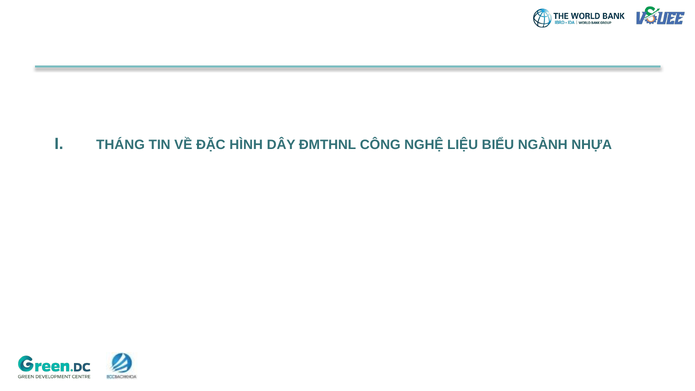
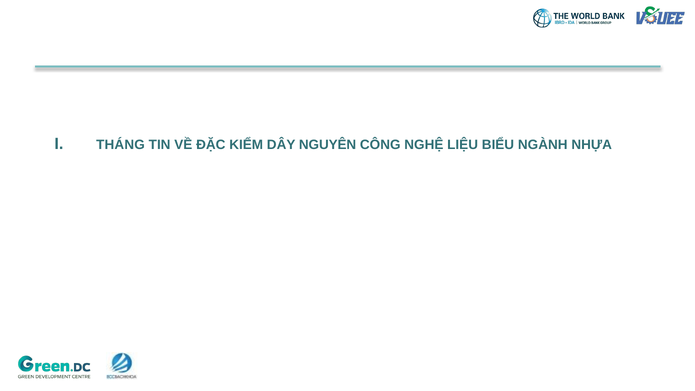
HÌNH: HÌNH -> KIỂM (246, 145)
ĐMTHNL: ĐMTHNL -> NGUYÊN (328, 145)
